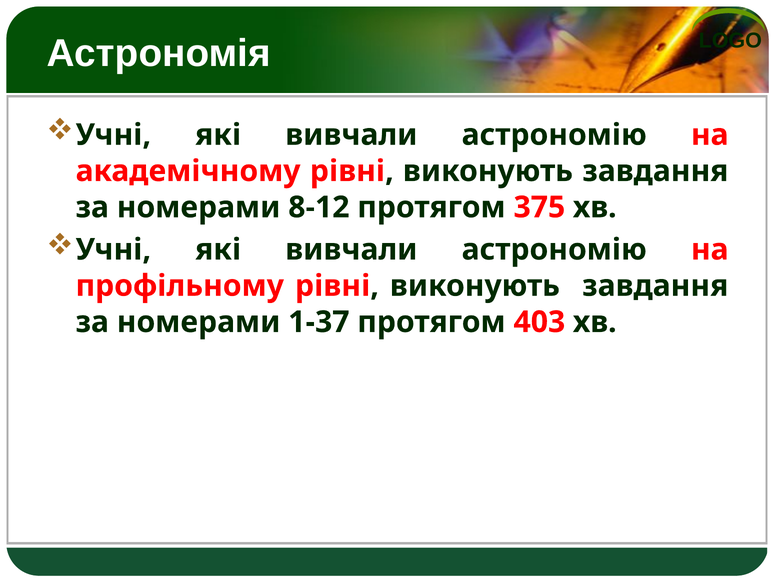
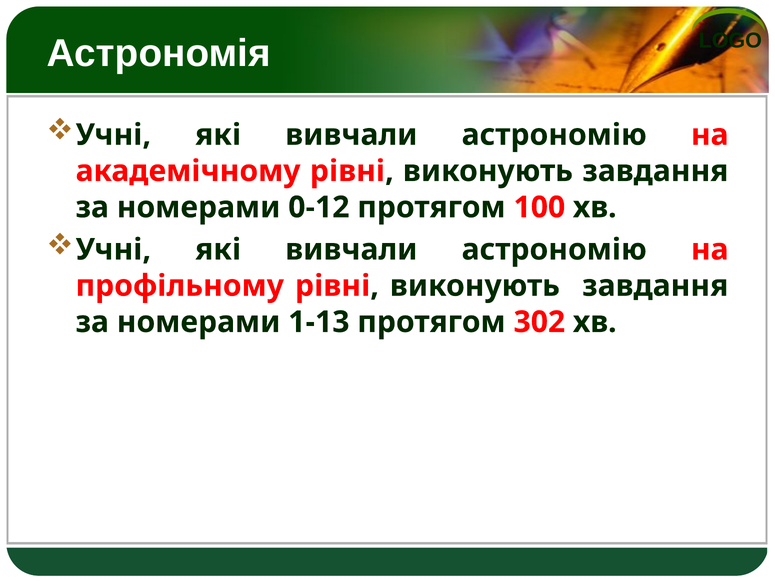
8-12: 8-12 -> 0-12 (319, 207)
375: 375 -> 100 (539, 207)
1-37: 1-37 -> 1-13 (319, 322)
403: 403 -> 302 (539, 322)
